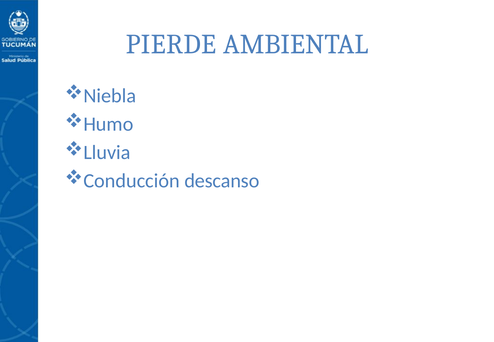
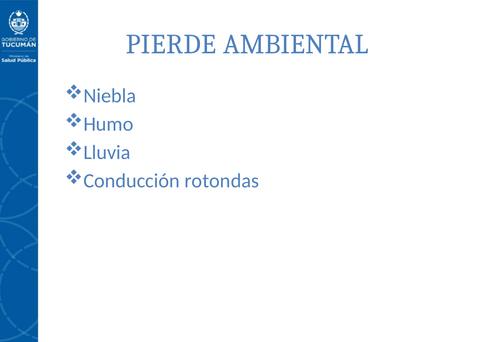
descanso: descanso -> rotondas (222, 181)
